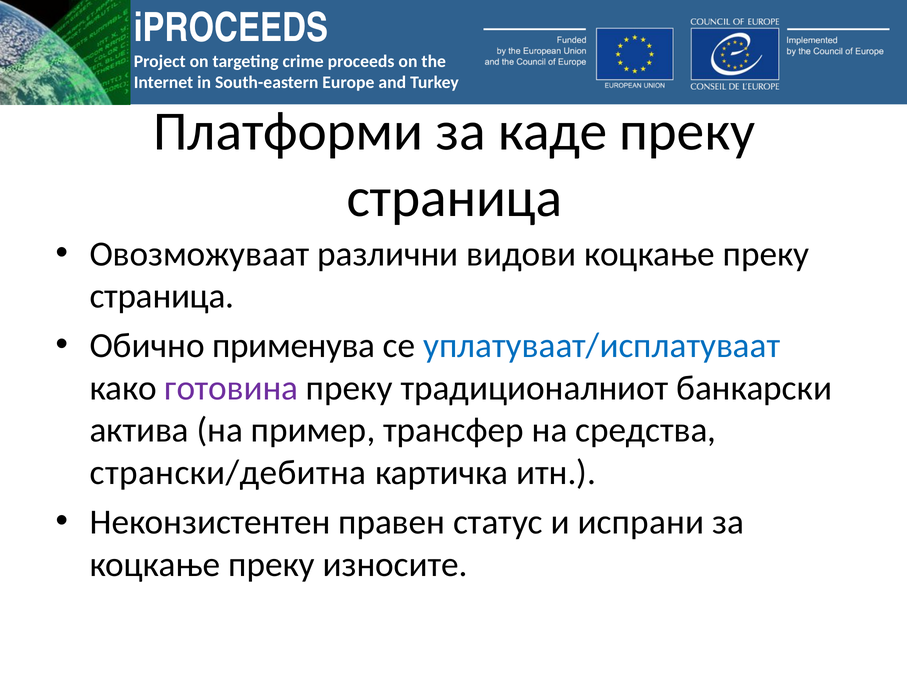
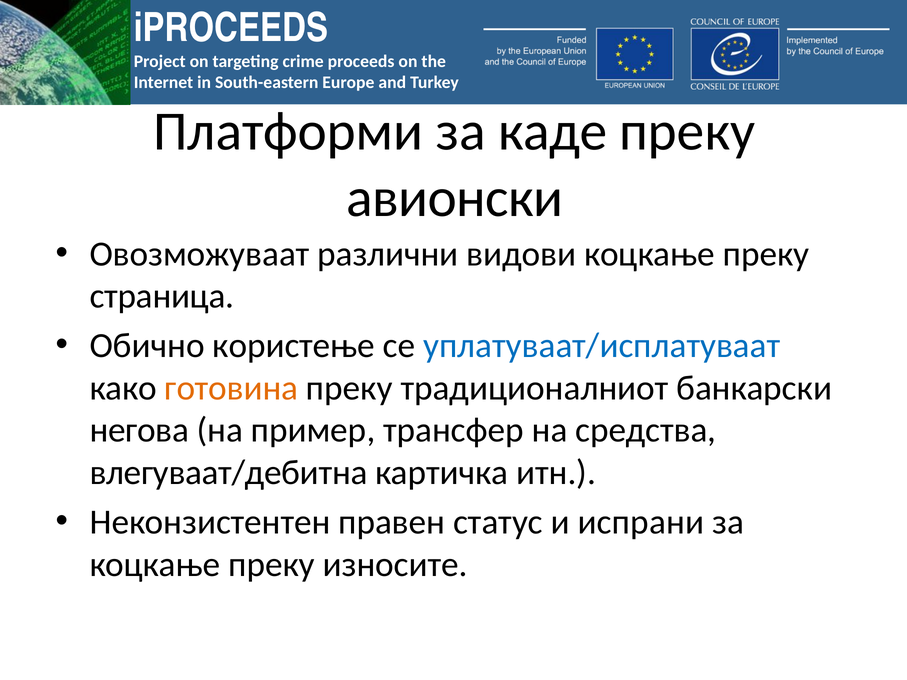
страница: страница -> авионски (455, 198)
применува: применува -> користење (294, 346)
готовина colour: purple -> orange (231, 388)
актива: актива -> негова (139, 430)
странски/дебитна: странски/дебитна -> влегуваат/дебитна (228, 473)
